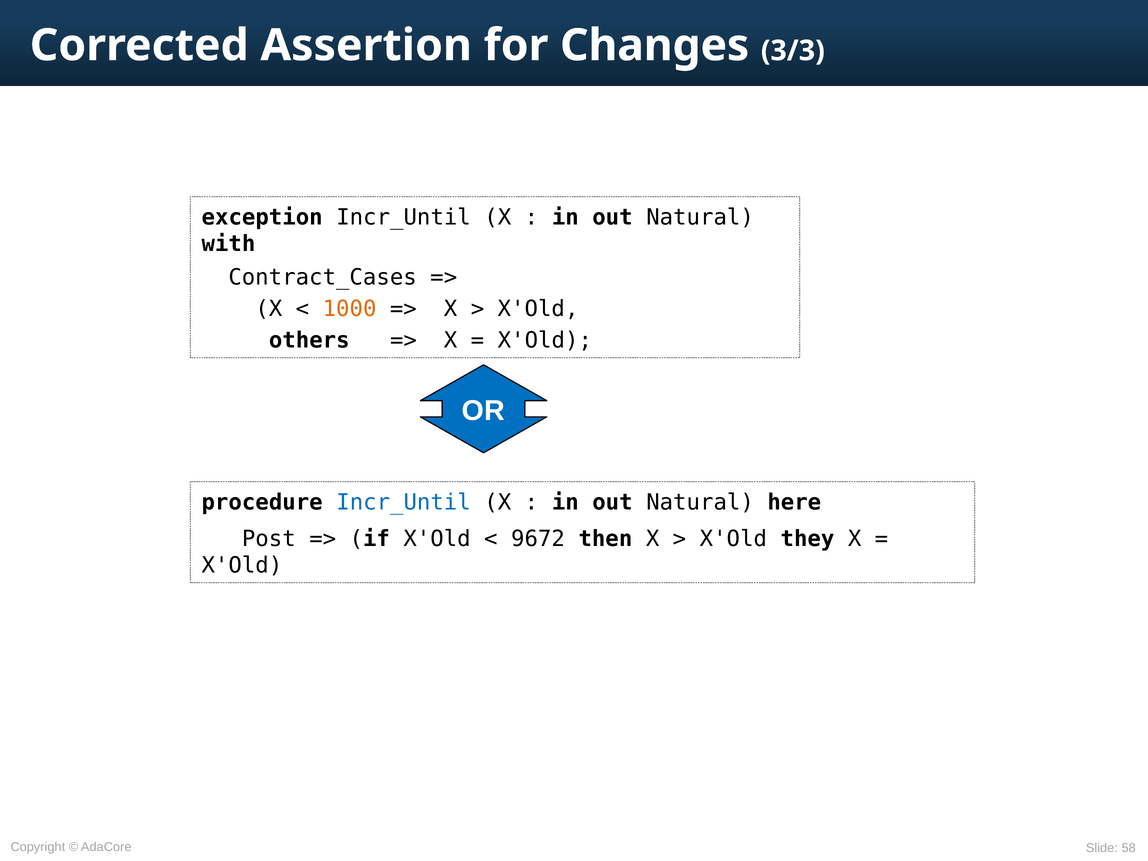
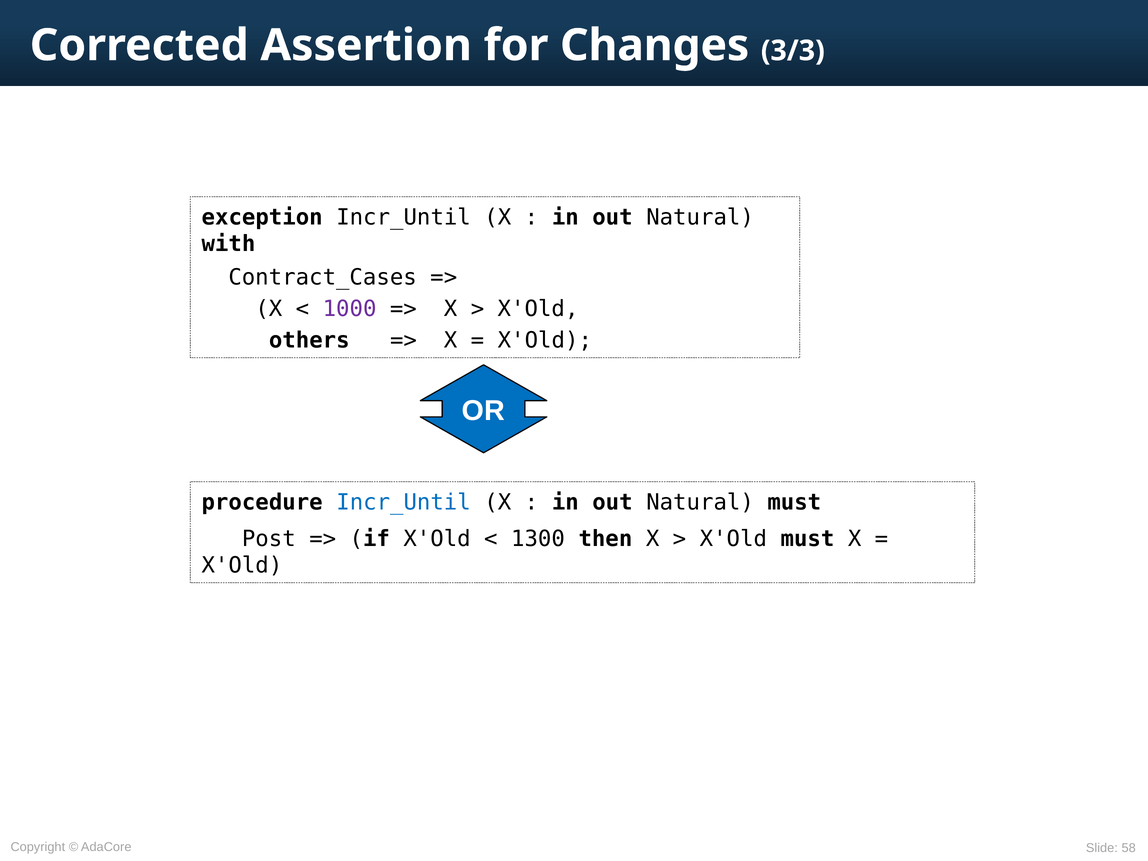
1000 colour: orange -> purple (350, 309)
Natural here: here -> must (794, 502)
9672: 9672 -> 1300 (538, 539)
X'Old they: they -> must (807, 539)
